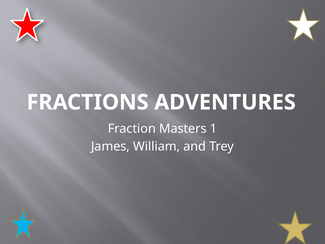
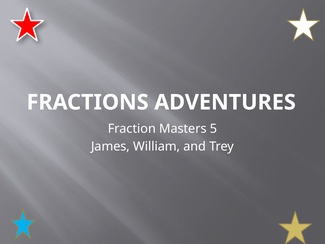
1: 1 -> 5 (213, 128)
